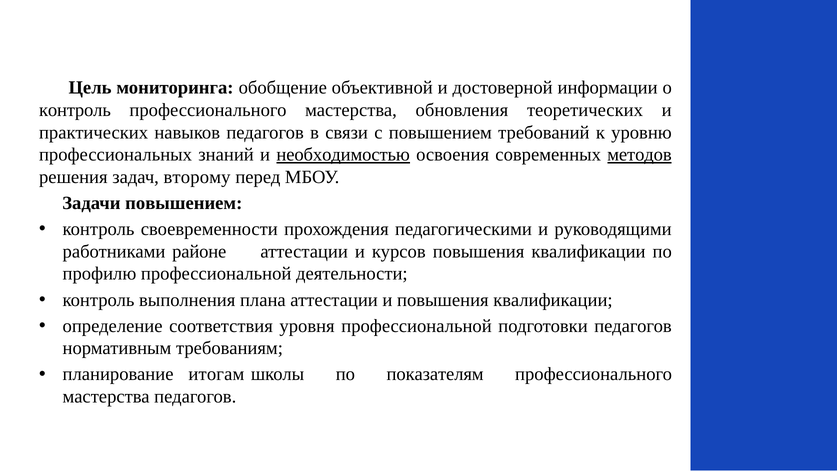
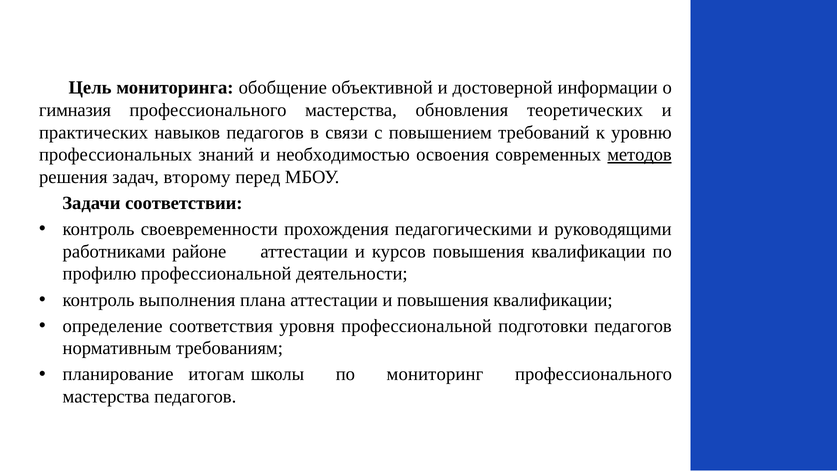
контроль: контроль -> гимназия (75, 110)
необходимостью underline: present -> none (343, 155)
Задачи повышением: повышением -> соответствии (184, 203)
показателям: показателям -> мониторинг (435, 374)
